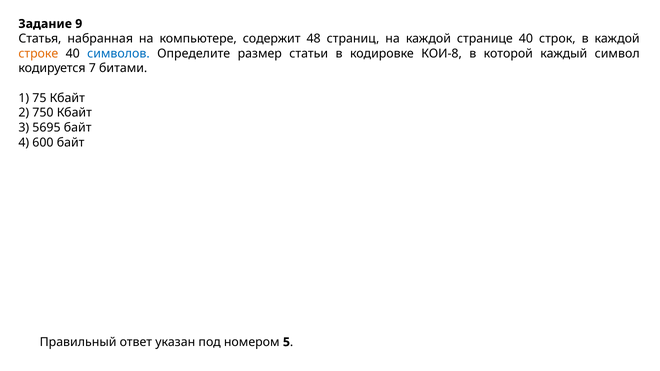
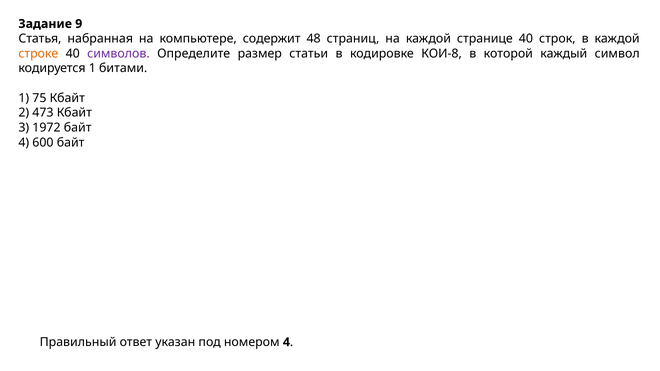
символов colour: blue -> purple (118, 54)
кодируется 7: 7 -> 1 (92, 68)
750: 750 -> 473 (43, 113)
5695: 5695 -> 1972 (46, 128)
номером 5: 5 -> 4 (286, 342)
